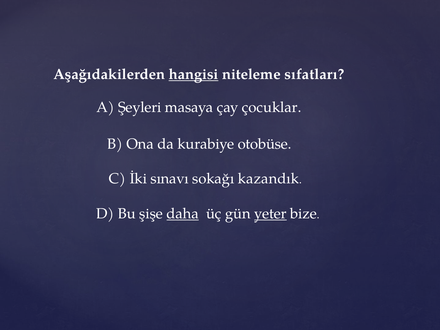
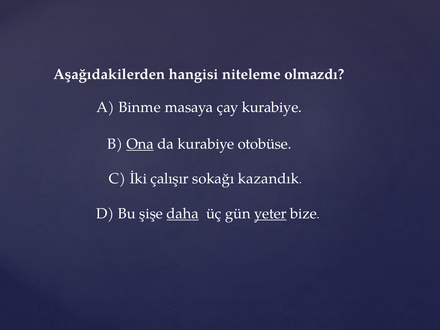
hangisi underline: present -> none (194, 74)
sıfatları: sıfatları -> olmazdı (314, 74)
Şeyleri: Şeyleri -> Binme (140, 107)
çay çocuklar: çocuklar -> kurabiye (272, 107)
Ona underline: none -> present (140, 144)
sınavı: sınavı -> çalışır (170, 179)
